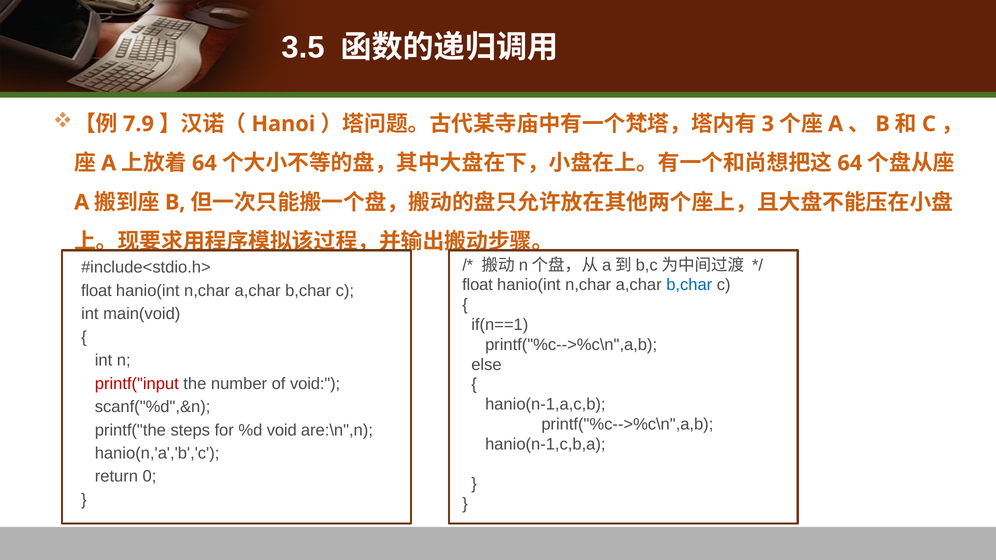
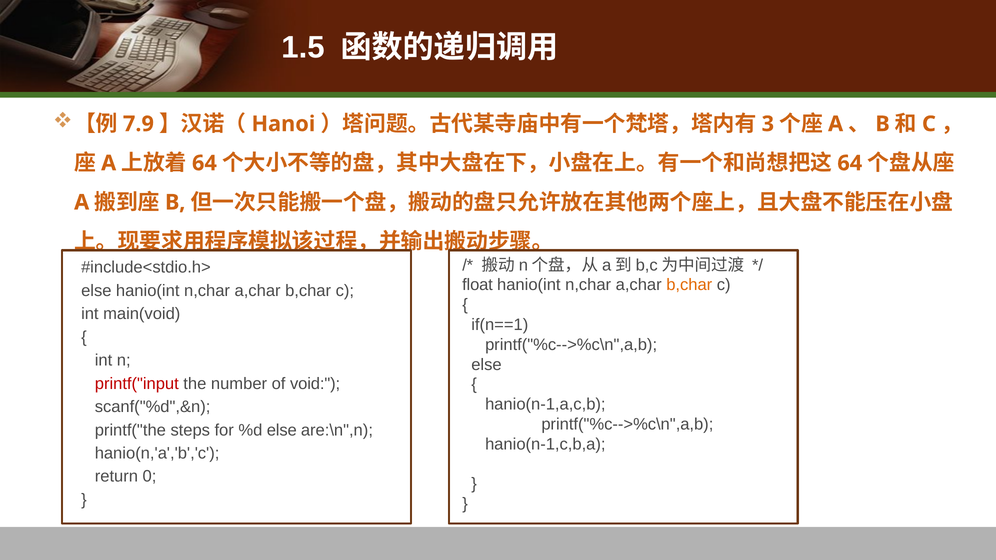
3.5: 3.5 -> 1.5 (303, 48)
b,char colour: blue -> orange (689, 285)
float: float -> else (96, 291)
%d void: void -> else (282, 430)
